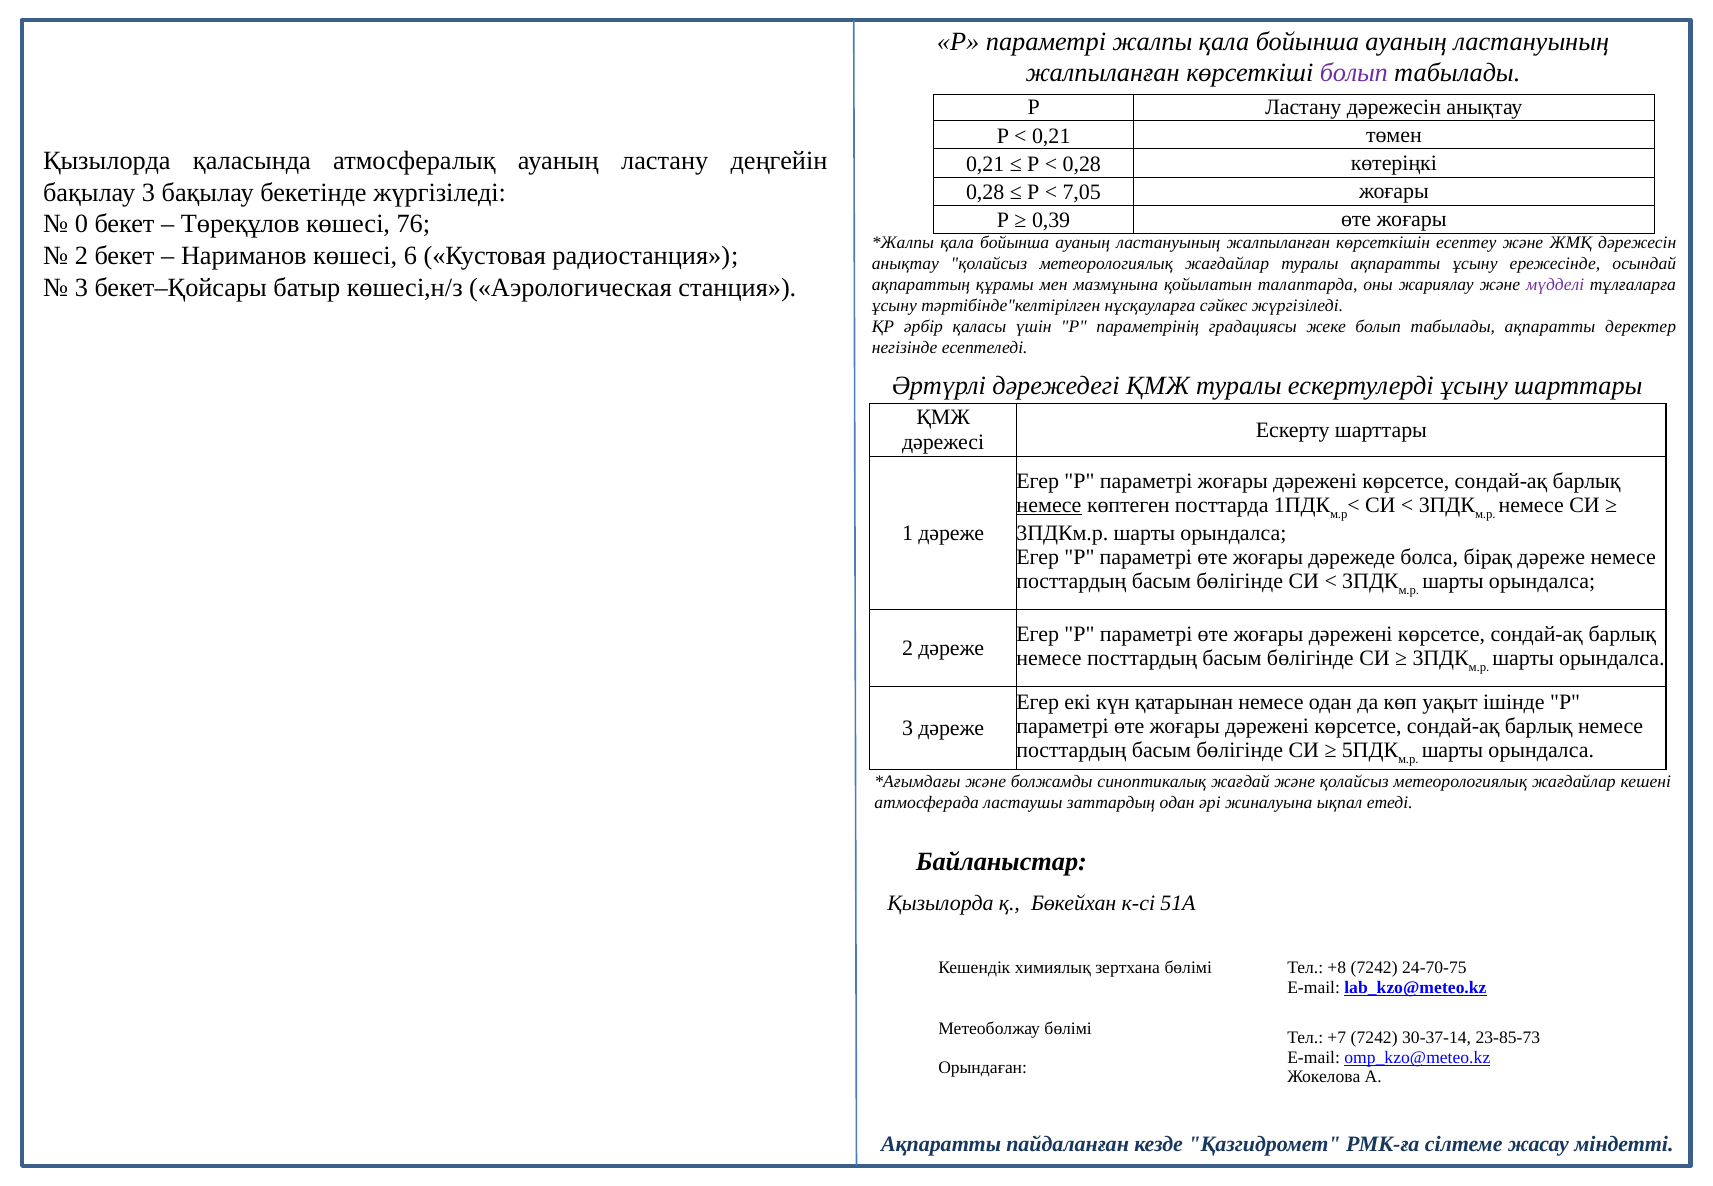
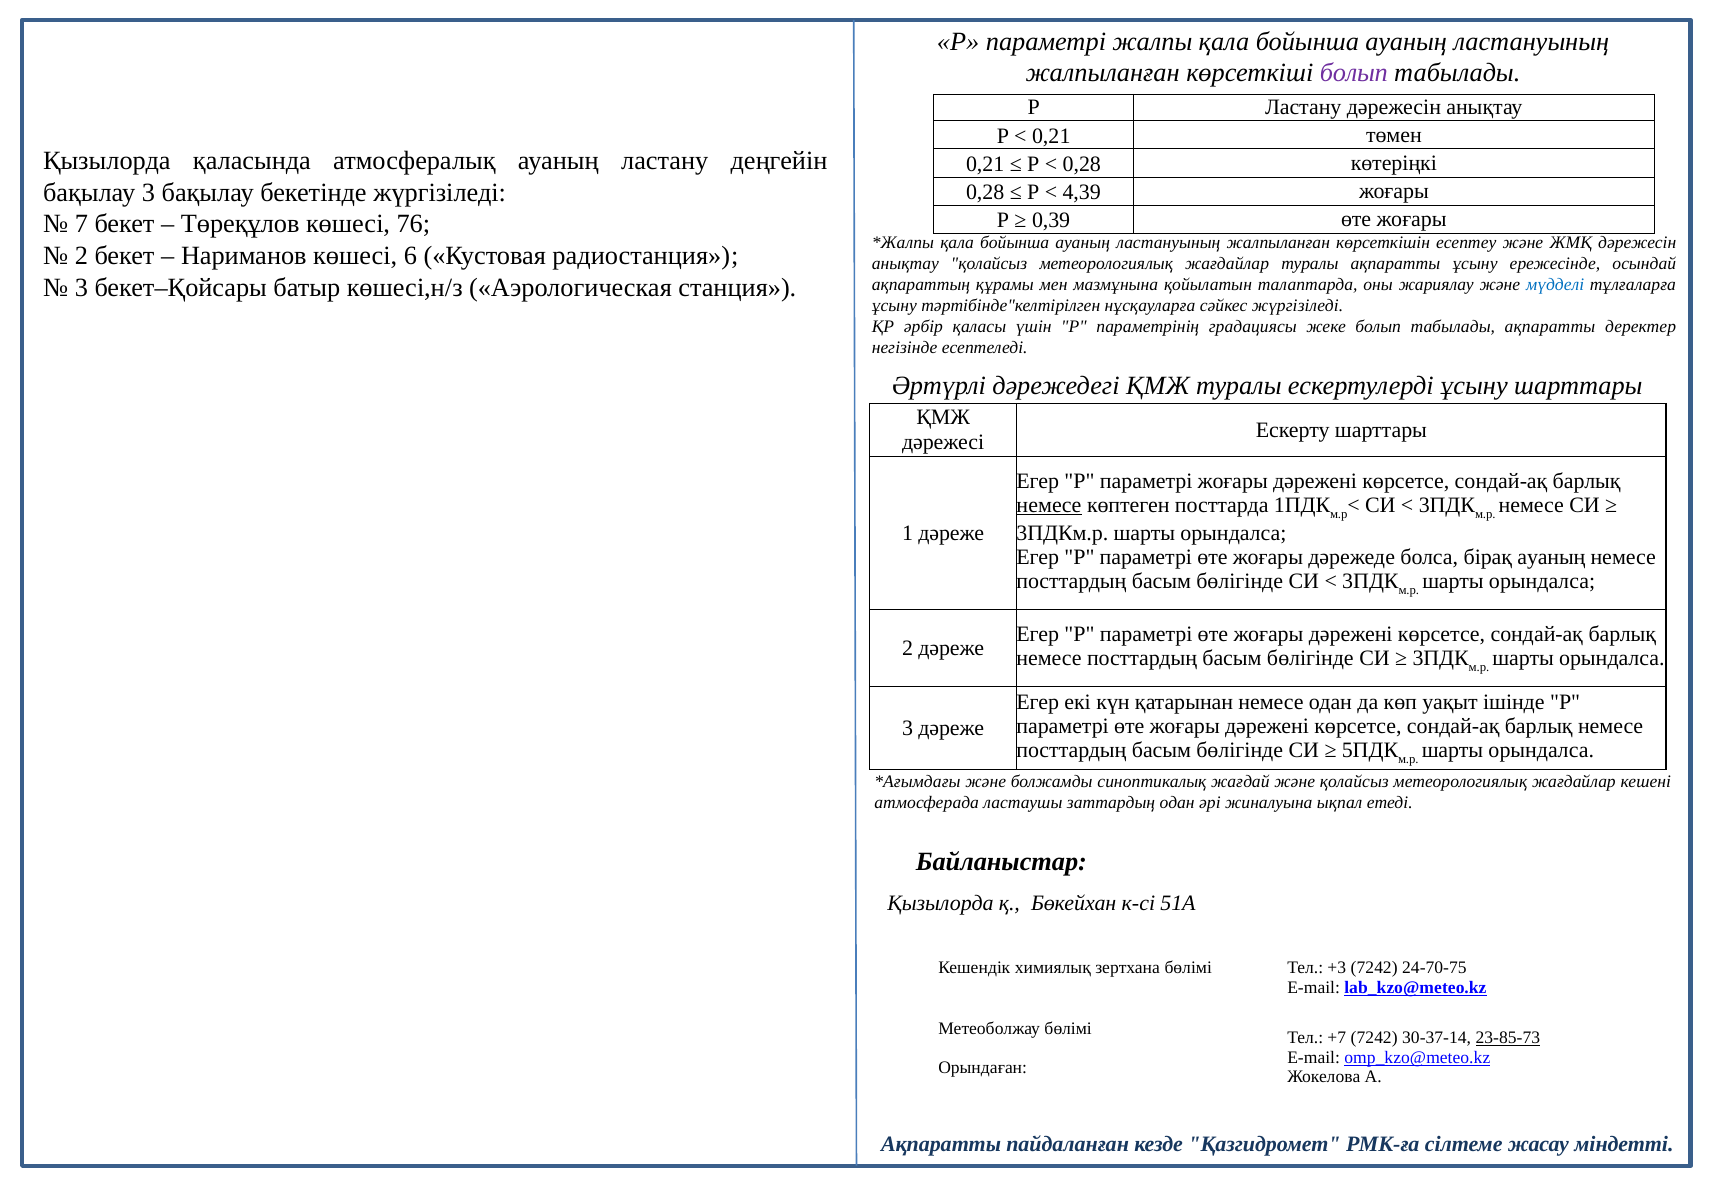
7,05: 7,05 -> 4,39 (1082, 192)
0: 0 -> 7 (81, 224)
мүдделі colour: purple -> blue (1555, 285)
бірақ дәреже: дәреже -> ауаның (1551, 557)
+8: +8 -> +3 (1337, 968)
23-85-73 underline: none -> present (1508, 1038)
